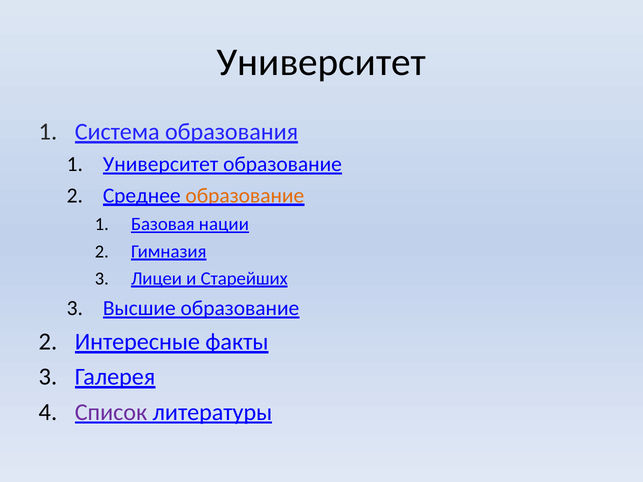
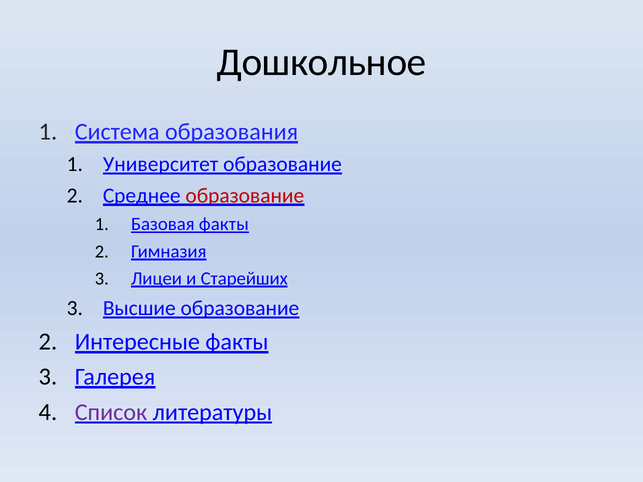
Университет: Университет -> Дошкольное (322, 62)
образование colour: orange -> red (245, 196)
Базовая нации: нации -> факты (224, 224)
